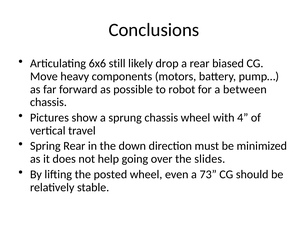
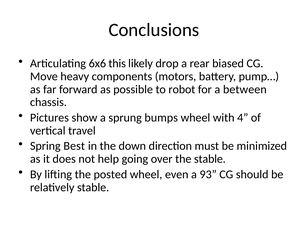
still: still -> this (117, 63)
sprung chassis: chassis -> bumps (161, 118)
Spring Rear: Rear -> Best (74, 146)
the slides: slides -> stable (210, 159)
73: 73 -> 93 (208, 174)
